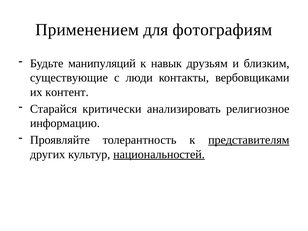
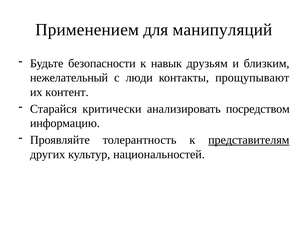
фотографиям: фотографиям -> манипуляций (222, 30)
манипуляций: манипуляций -> безопасности (102, 63)
существующие: существующие -> нежелательный (69, 78)
вербовщиками: вербовщиками -> прощупывают (252, 78)
религиозное: религиозное -> посредством (258, 109)
национальностей underline: present -> none (159, 154)
